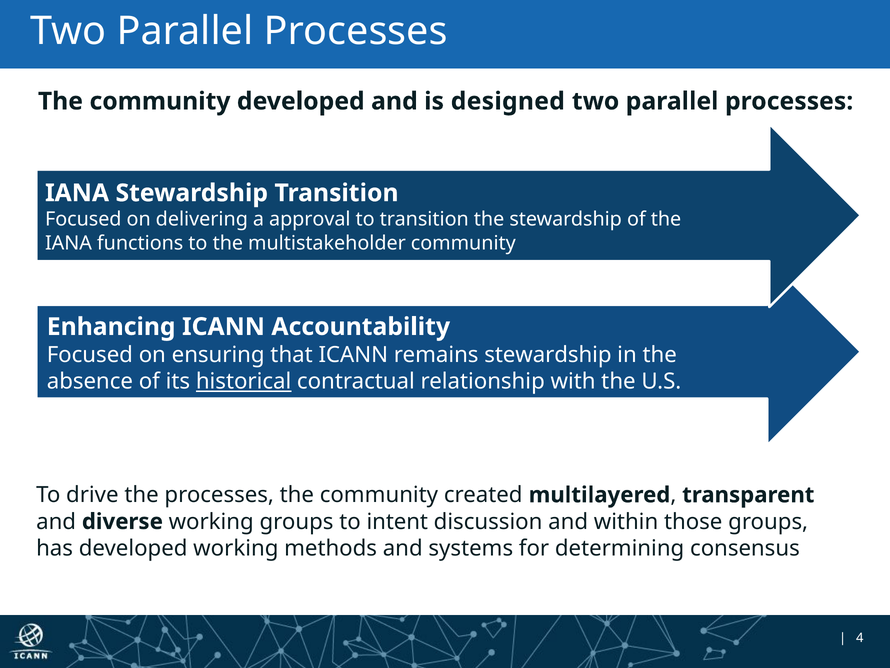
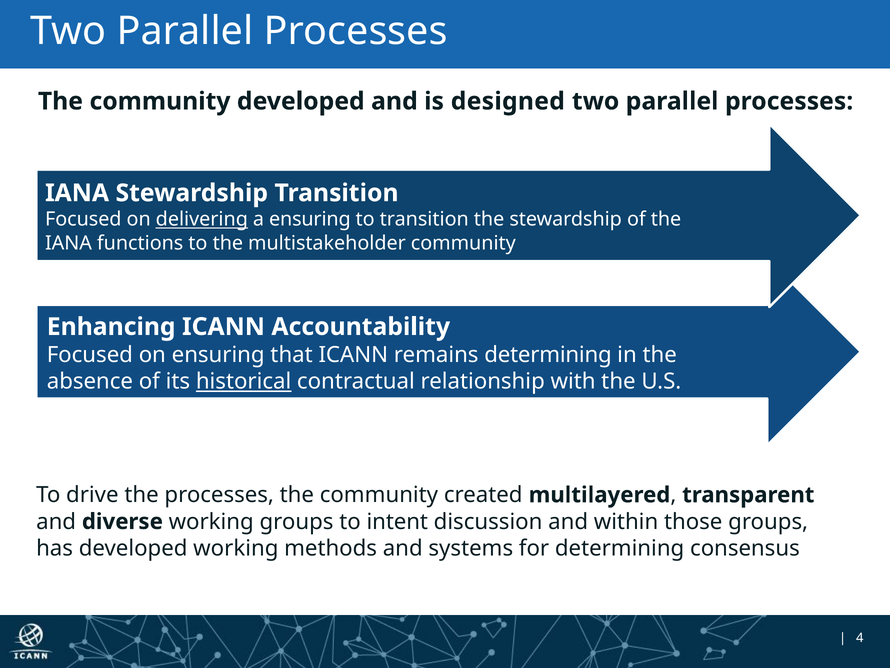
delivering underline: none -> present (202, 219)
a approval: approval -> ensuring (310, 219)
remains stewardship: stewardship -> determining (548, 355)
